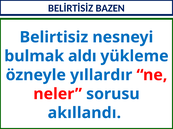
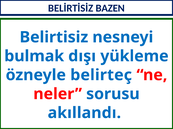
aldı: aldı -> dışı (82, 56)
yıllardır: yıllardır -> belirteç (101, 75)
